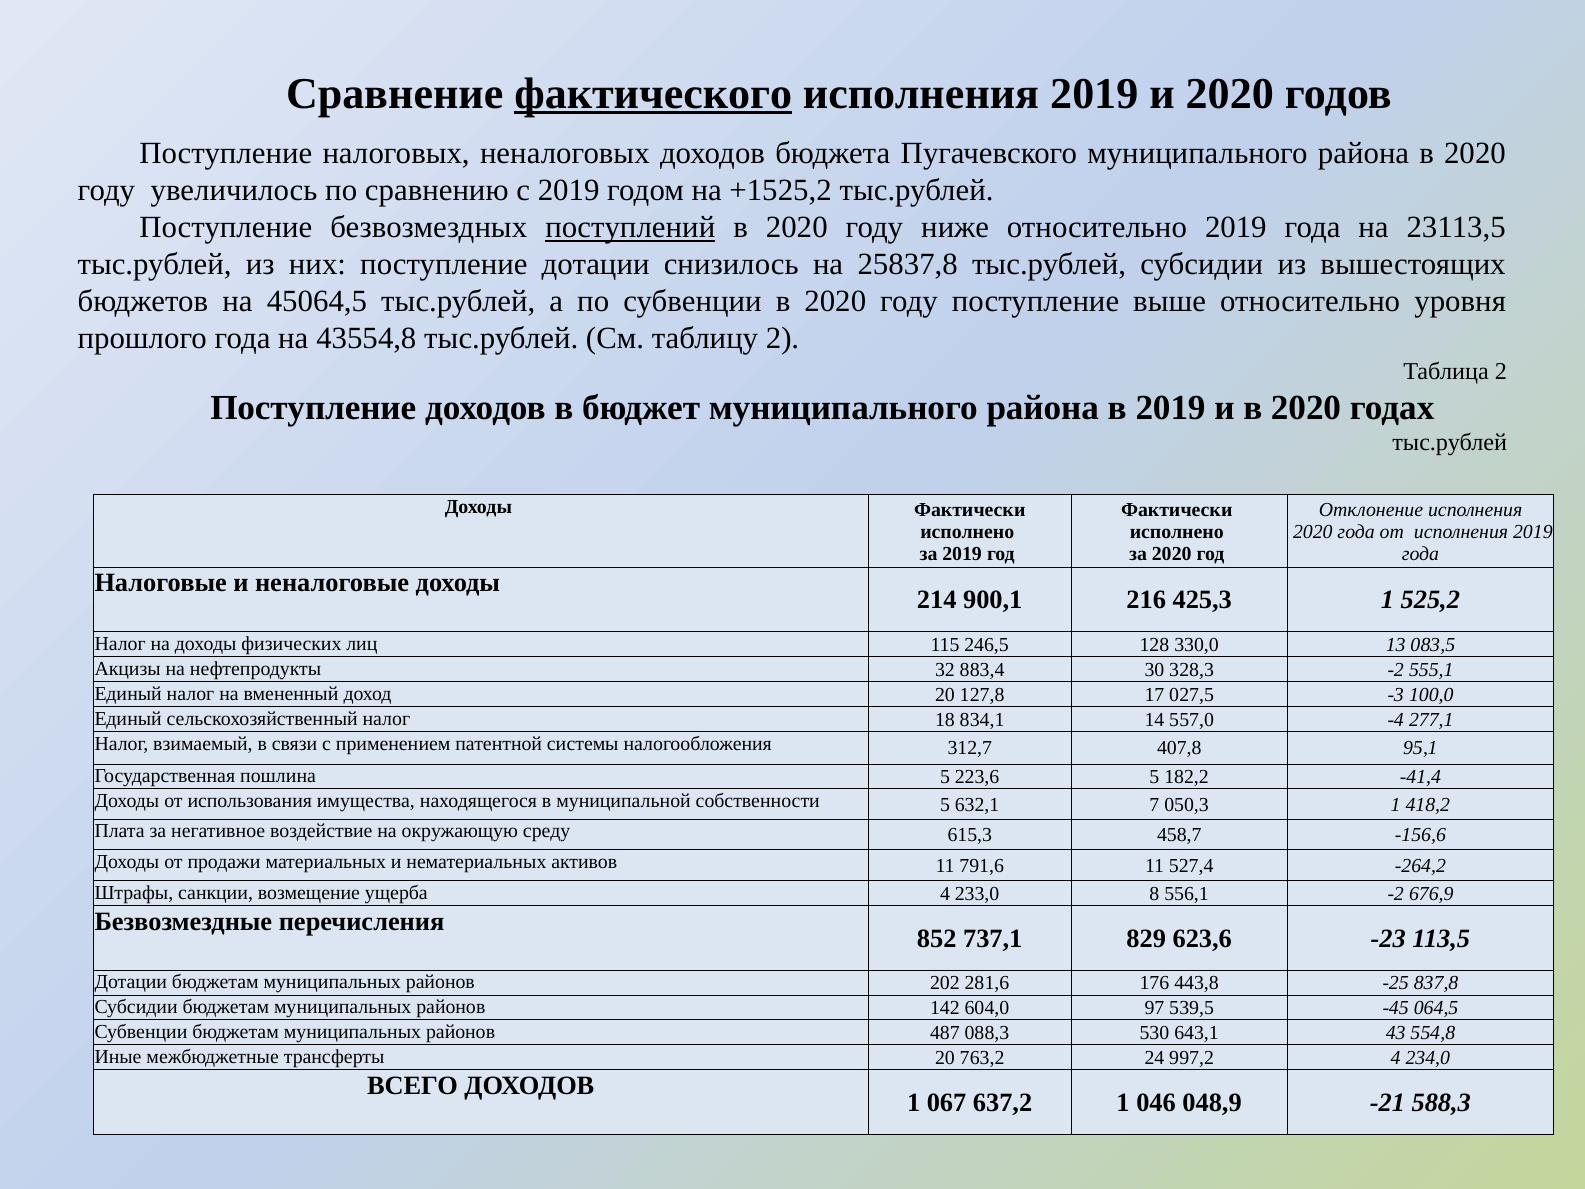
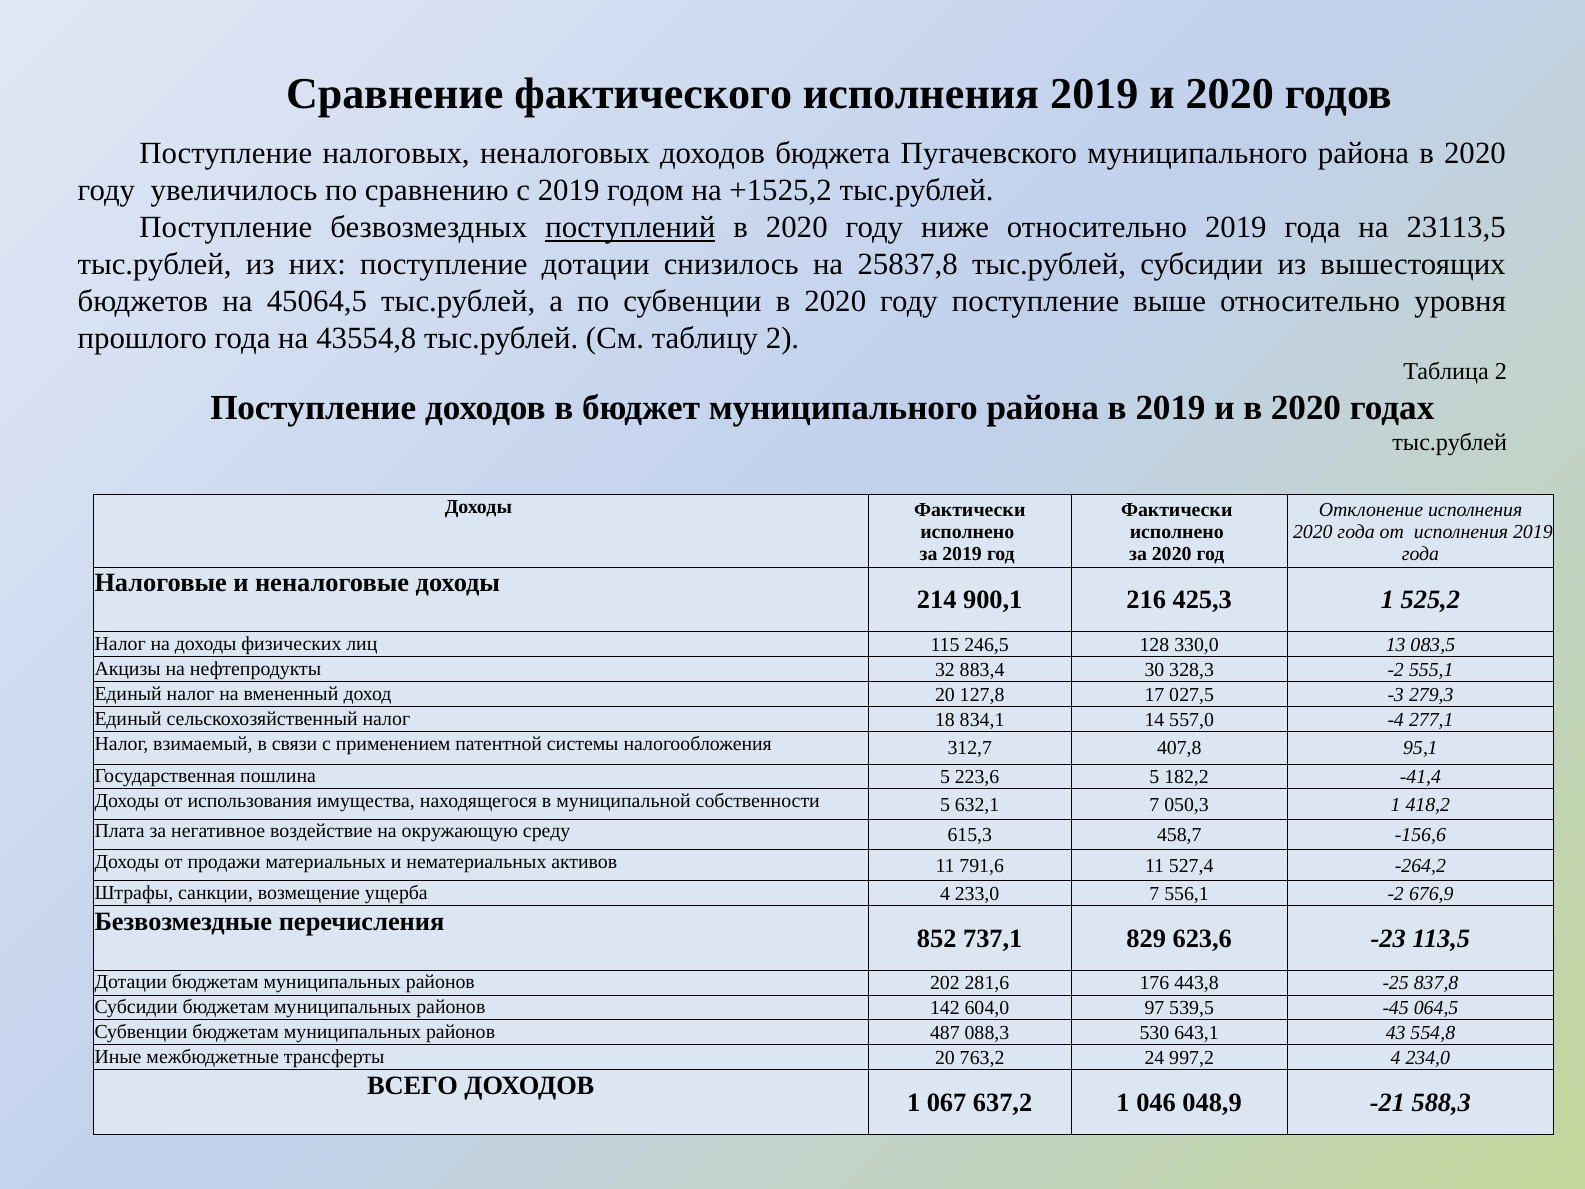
фактического underline: present -> none (653, 94)
100,0: 100,0 -> 279,3 (1431, 694)
233,0 8: 8 -> 7 (1154, 894)
